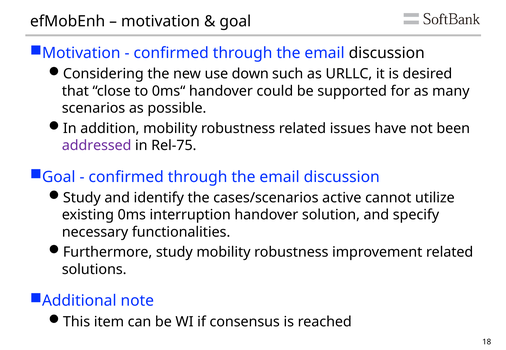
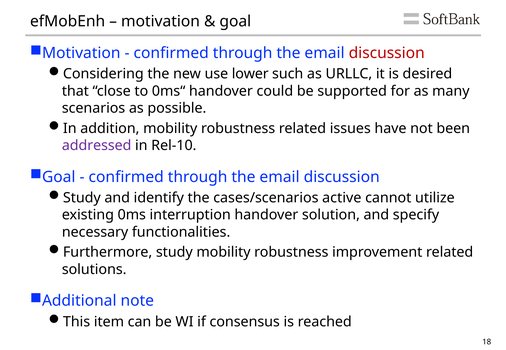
discussion colour: black -> red (387, 53)
down: down -> lower (250, 74)
Rel-75: Rel-75 -> Rel-10 (174, 146)
